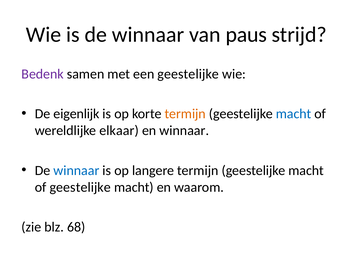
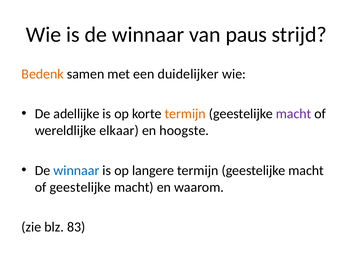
Bedenk colour: purple -> orange (43, 74)
een geestelijke: geestelijke -> duidelijker (188, 74)
eigenlijk: eigenlijk -> adellijke (76, 114)
macht colour: blue -> purple (294, 114)
en winnaar: winnaar -> hoogste (184, 130)
68: 68 -> 83 (76, 227)
